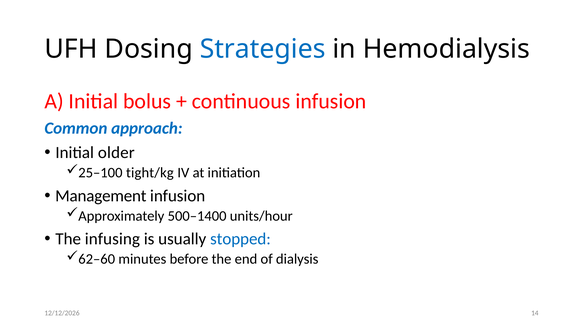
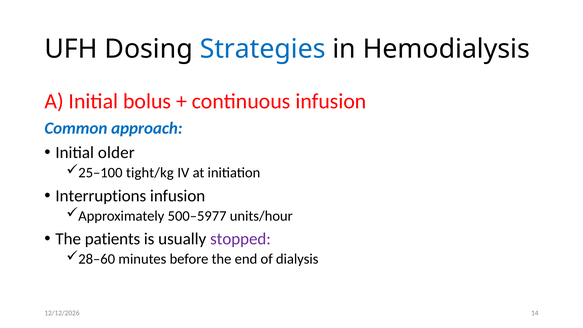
Management: Management -> Interruptions (101, 196)
500–1400: 500–1400 -> 500–5977 (197, 216)
infusing: infusing -> patients (113, 239)
stopped colour: blue -> purple (240, 239)
62–60: 62–60 -> 28–60 (97, 259)
